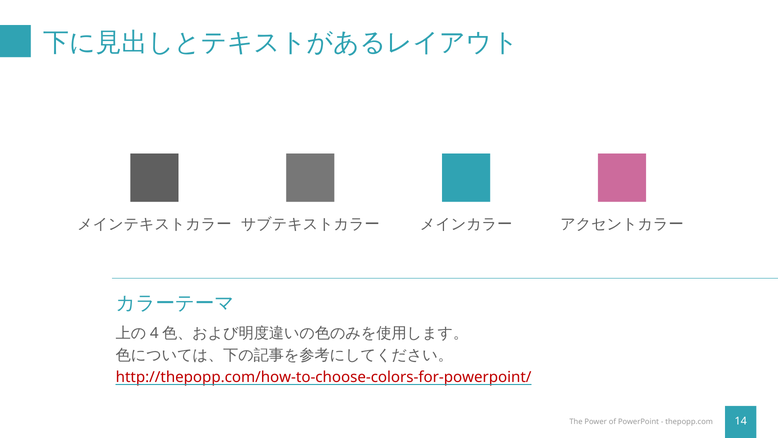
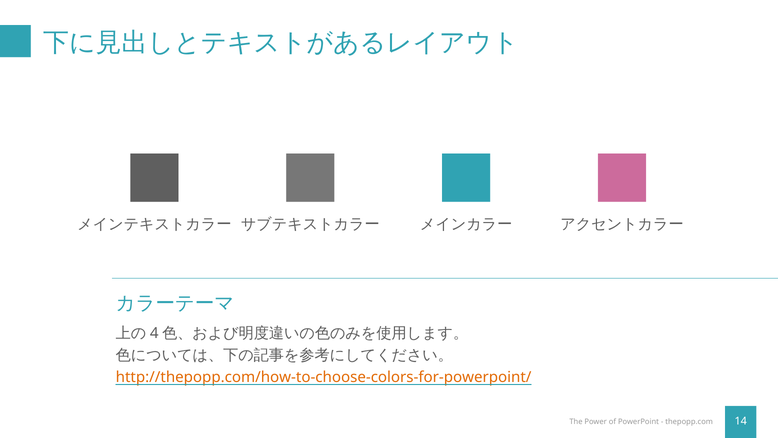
http://thepopp.com/how-to-choose-colors-for-powerpoint/ colour: red -> orange (324, 377)
